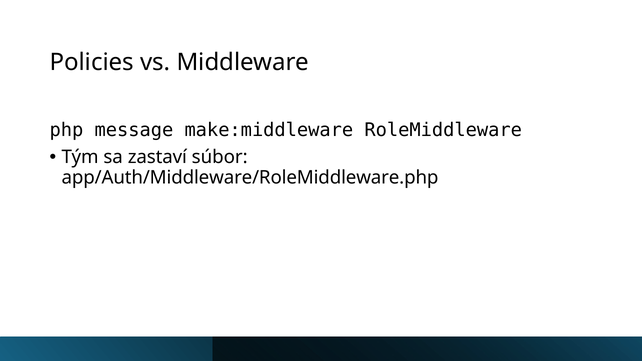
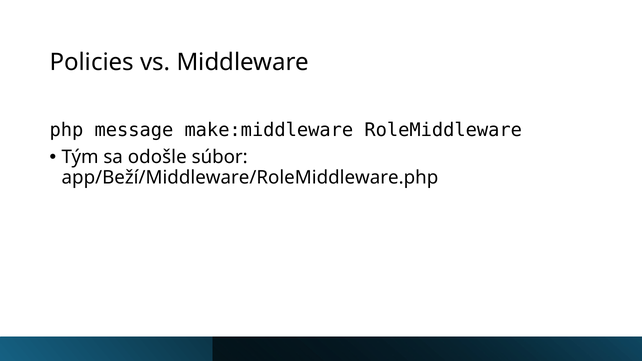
zastaví: zastaví -> odošle (157, 157)
app/Auth/Middleware/RoleMiddleware.php: app/Auth/Middleware/RoleMiddleware.php -> app/Beží/Middleware/RoleMiddleware.php (250, 178)
